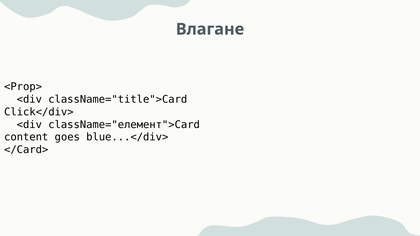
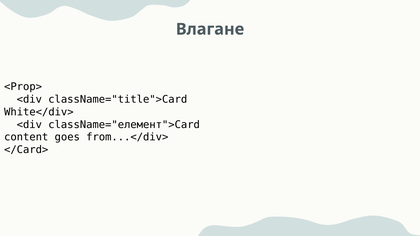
Click</div>: Click</div> -> White</div> (39, 112)
blue...</div>: blue...</div> -> from...</div> (127, 137)
